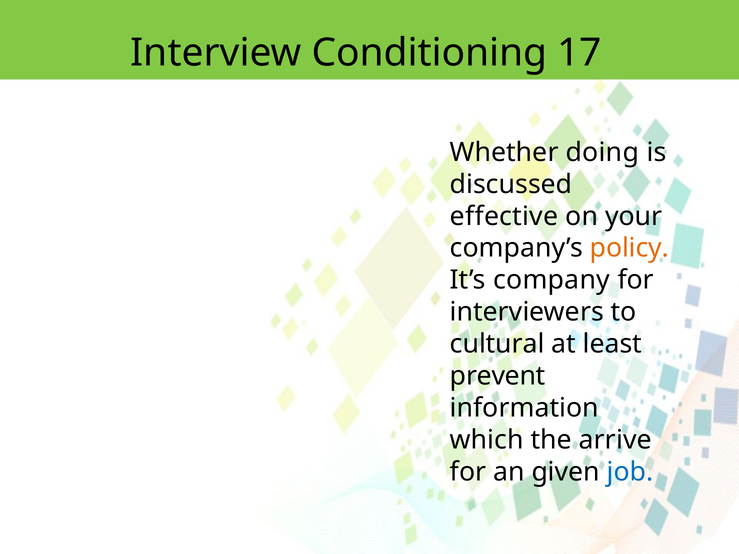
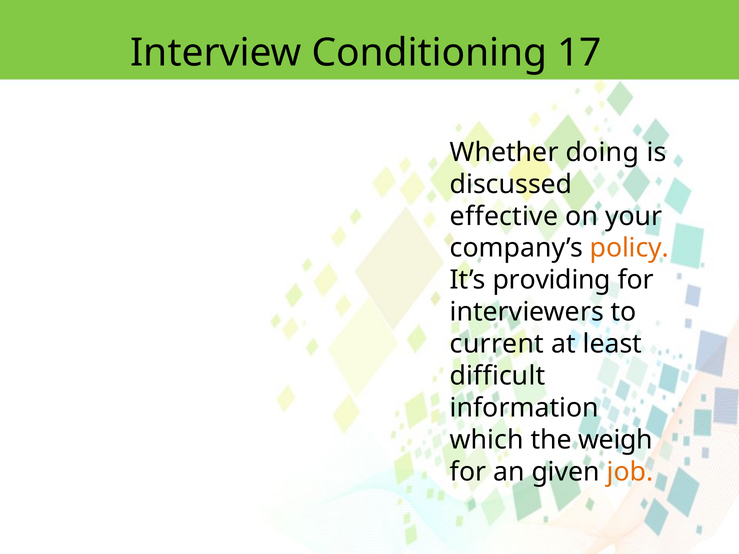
company: company -> providing (552, 280)
cultural: cultural -> current (497, 344)
prevent: prevent -> difficult (498, 376)
arrive: arrive -> weigh (615, 440)
job colour: blue -> orange (630, 472)
